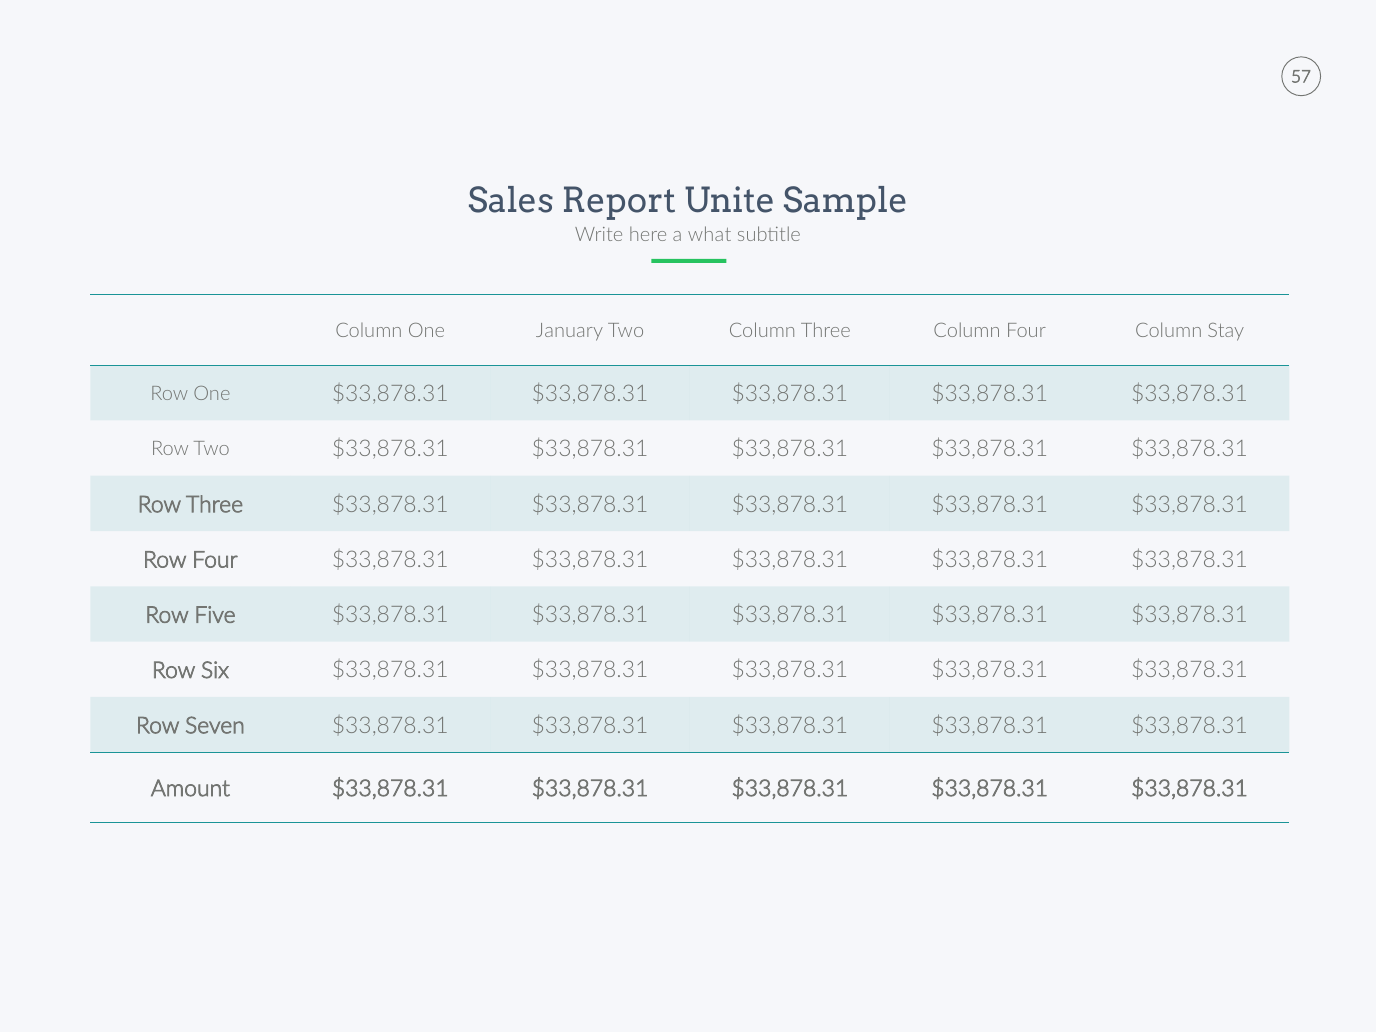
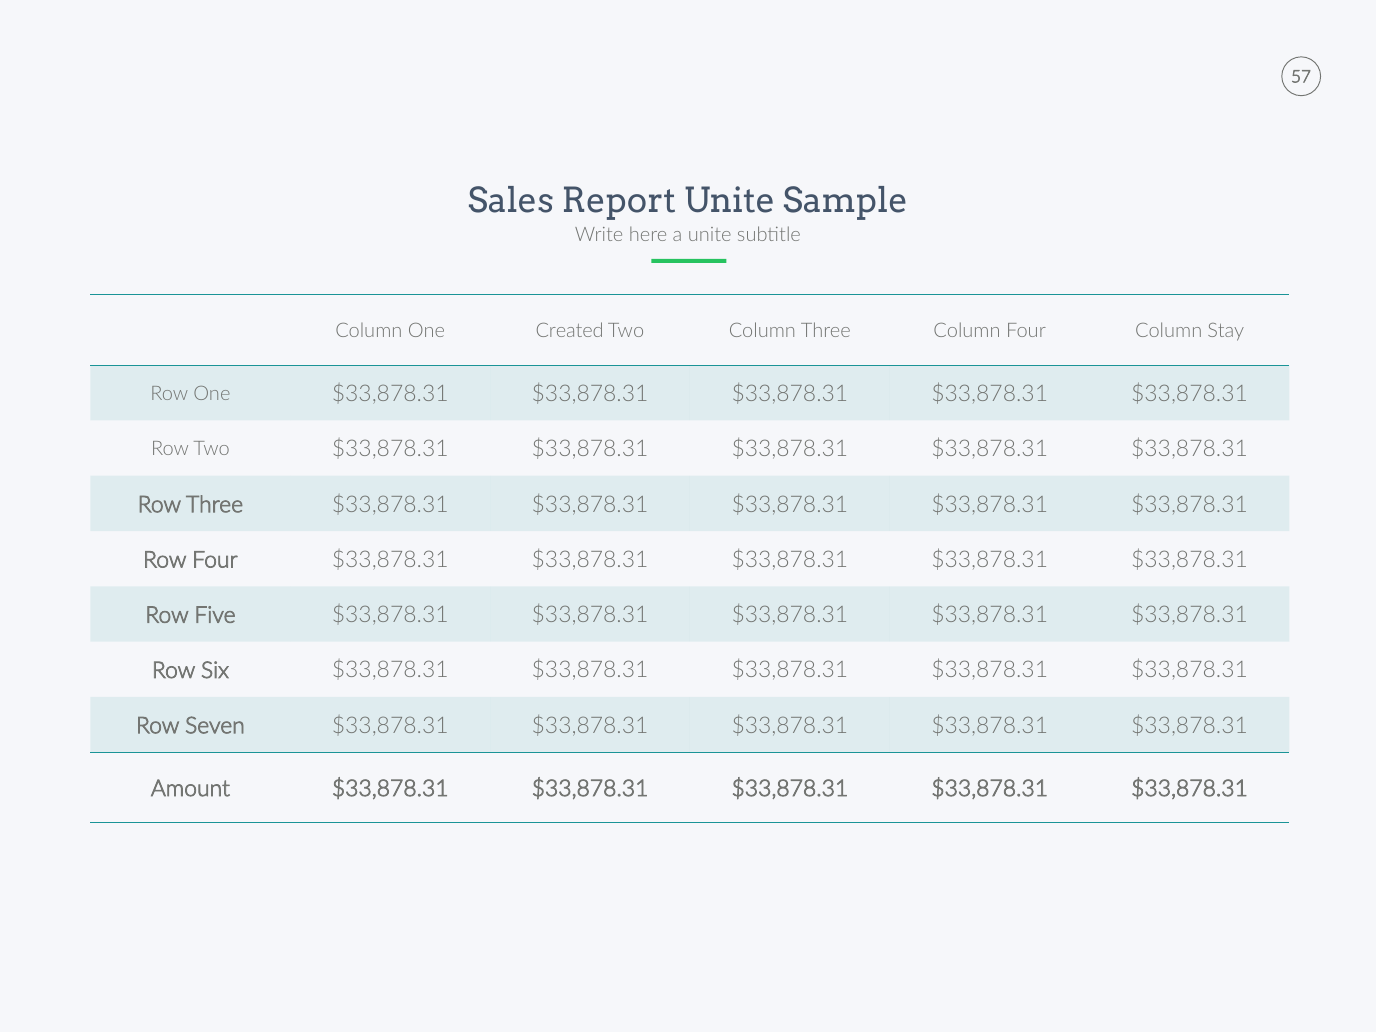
a what: what -> unite (710, 235)
January: January -> Created (570, 331)
